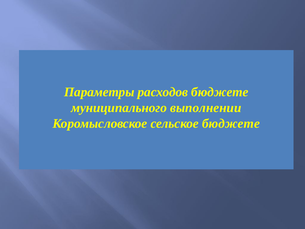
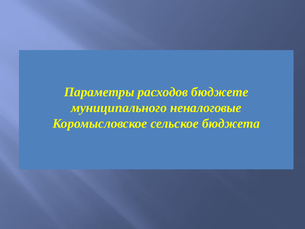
выполнении: выполнении -> неналоговые (206, 108)
сельское бюджете: бюджете -> бюджета (231, 123)
